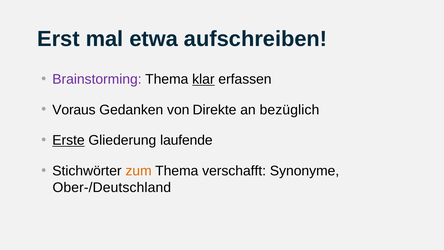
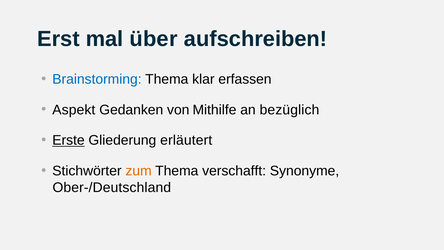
etwa: etwa -> über (154, 39)
Brainstorming colour: purple -> blue (97, 79)
klar underline: present -> none (203, 79)
Voraus: Voraus -> Aspekt (74, 110)
Direkte: Direkte -> Mithilfe (214, 110)
laufende: laufende -> erläutert (186, 140)
